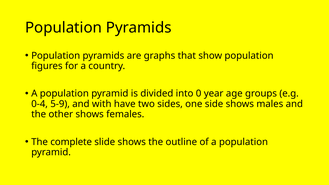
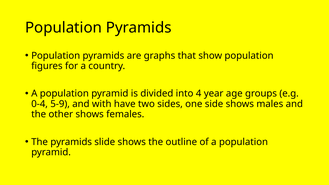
0: 0 -> 4 (199, 94)
The complete: complete -> pyramids (71, 142)
